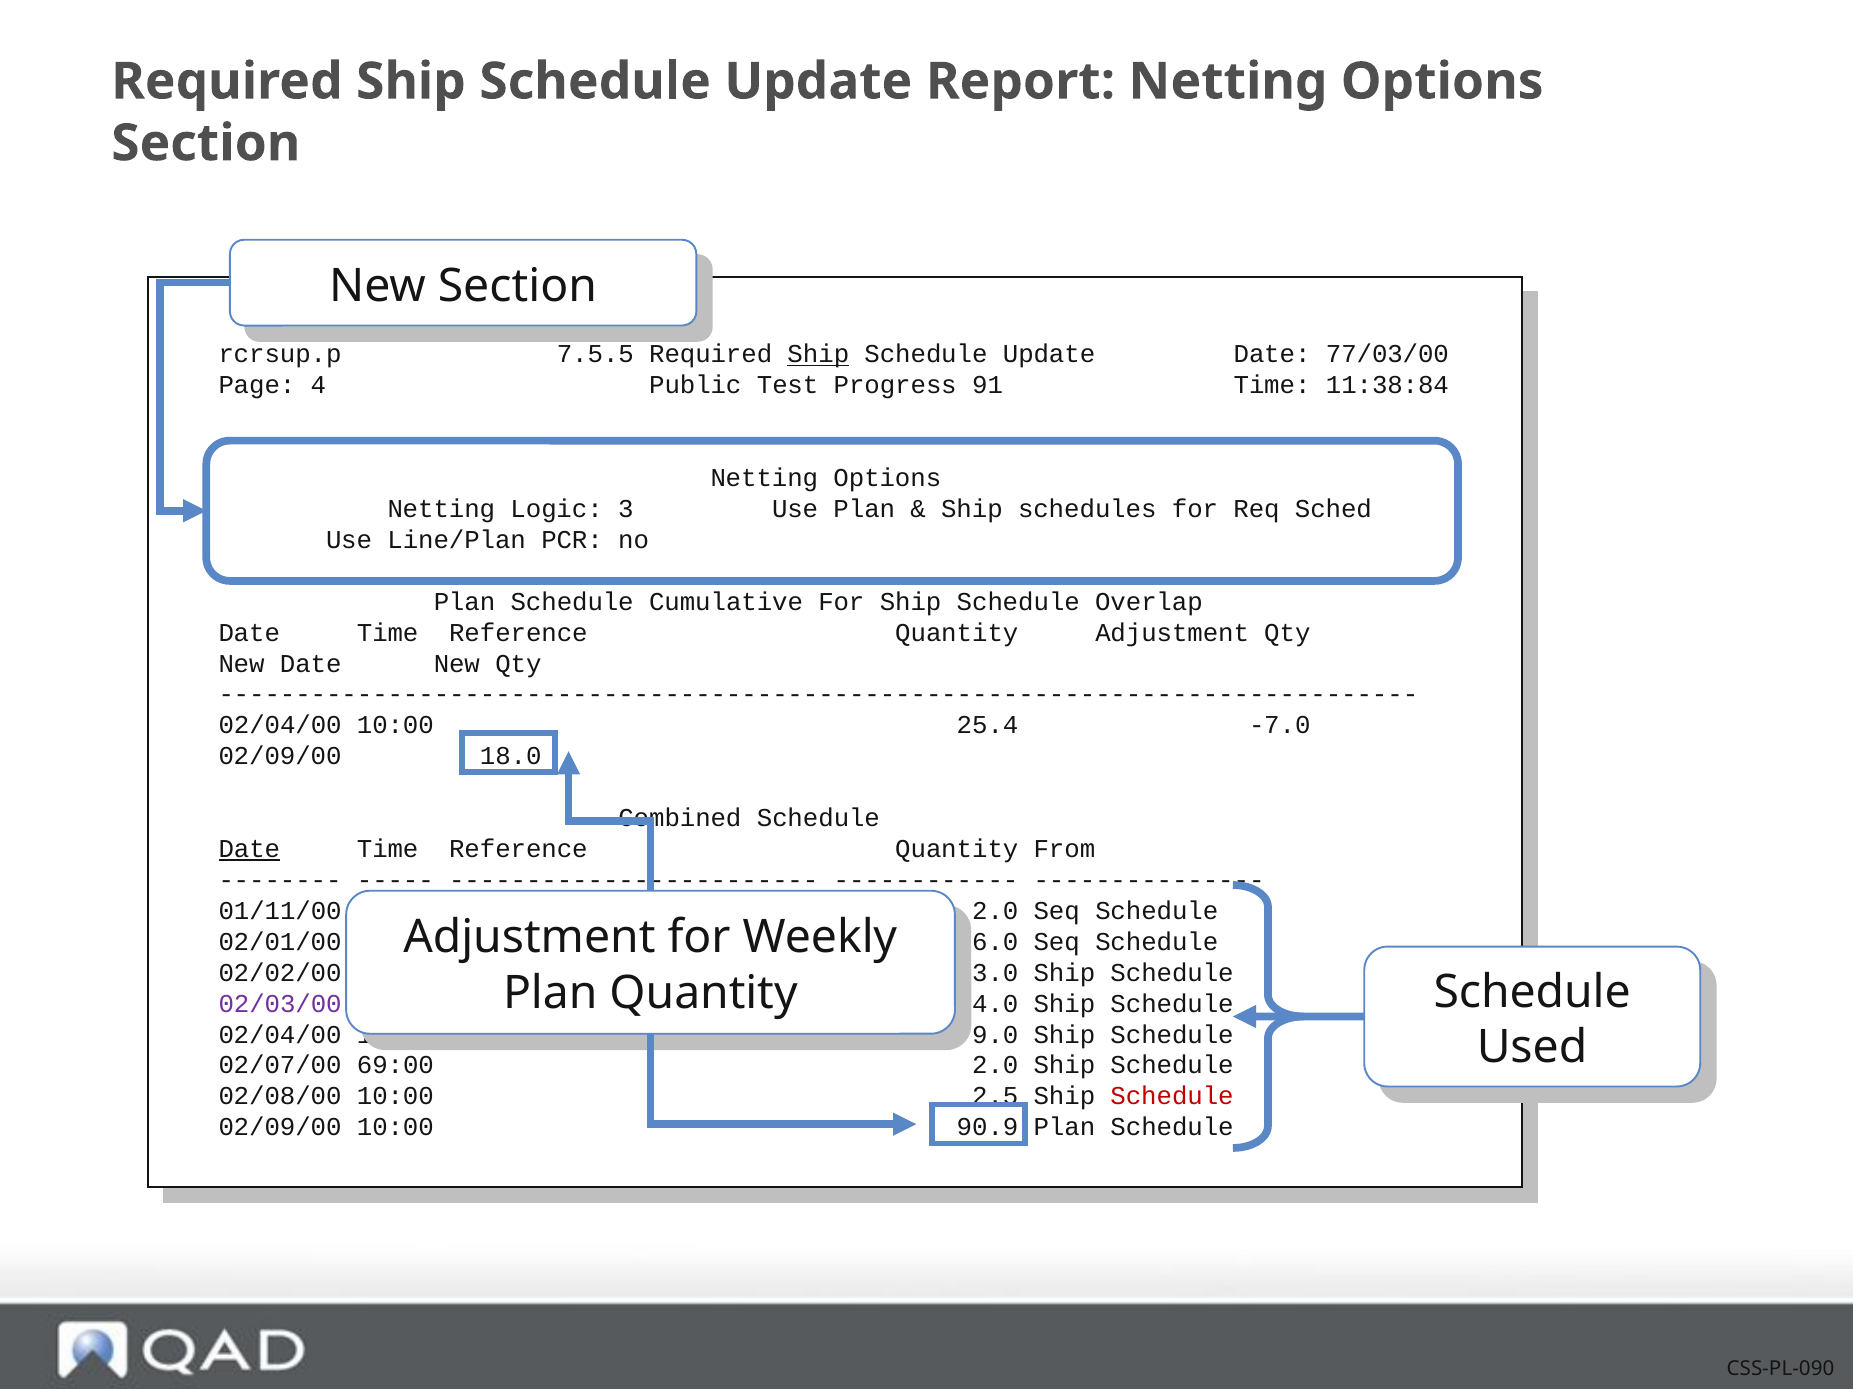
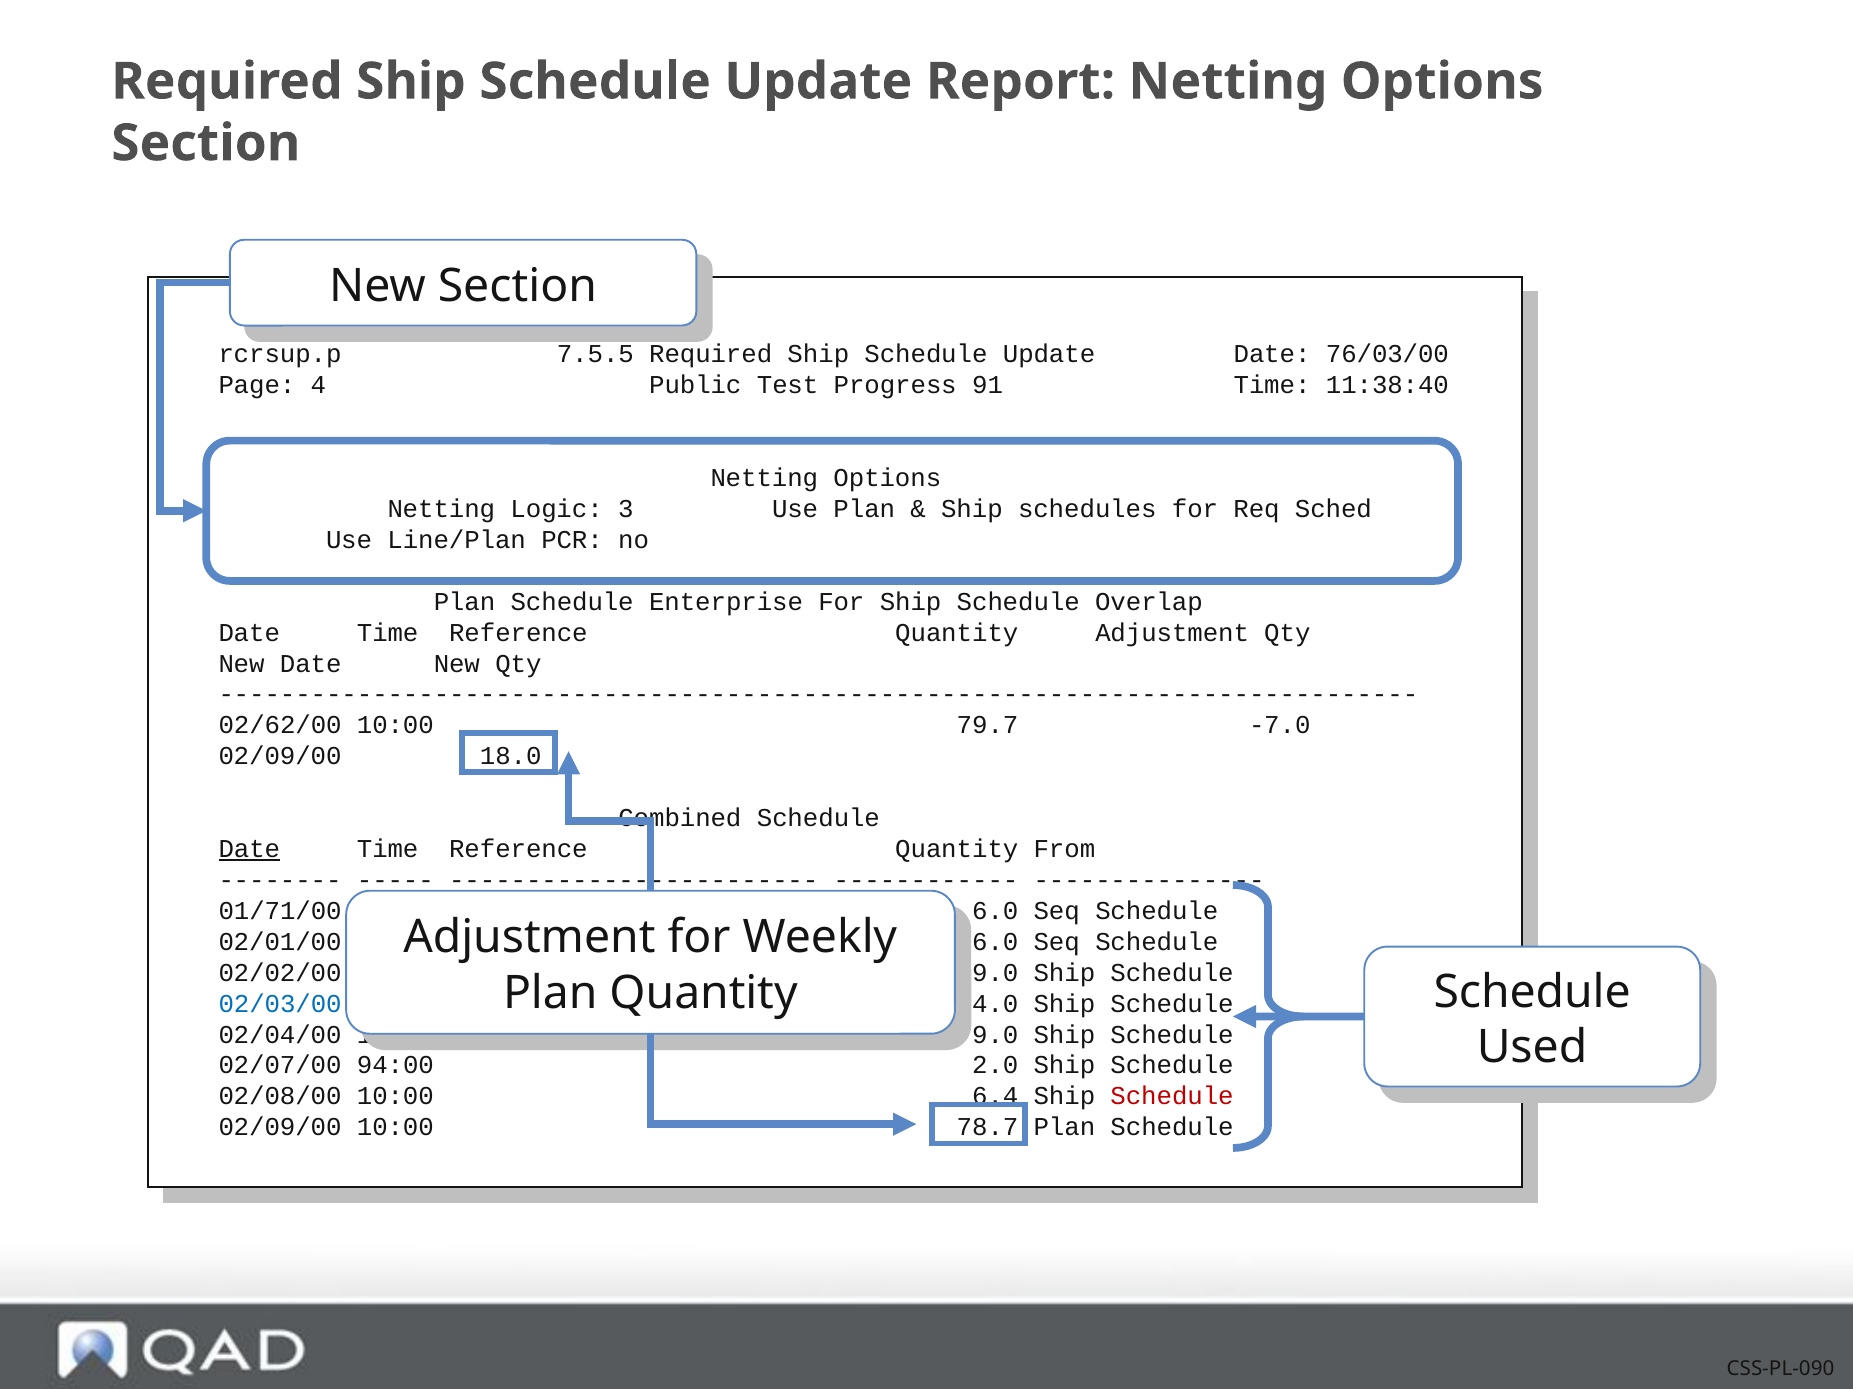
Ship underline: present -> none (818, 355)
77/03/00: 77/03/00 -> 76/03/00 (1387, 355)
11:38:84: 11:38:84 -> 11:38:40 (1387, 386)
Cumulative: Cumulative -> Enterprise (726, 602)
02/04/00: 02/04/00 -> 02/62/00 (280, 726)
25.4: 25.4 -> 79.7 (988, 726)
01/11/00: 01/11/00 -> 01/71/00 (280, 911)
2.0: 2.0 -> 6.0 (995, 911)
3.0: 3.0 -> 9.0 (995, 973)
02/03/00 colour: purple -> blue (280, 1004)
69:00: 69:00 -> 94:00 (395, 1066)
2.5: 2.5 -> 6.4 (995, 1097)
90.9: 90.9 -> 78.7 (988, 1128)
